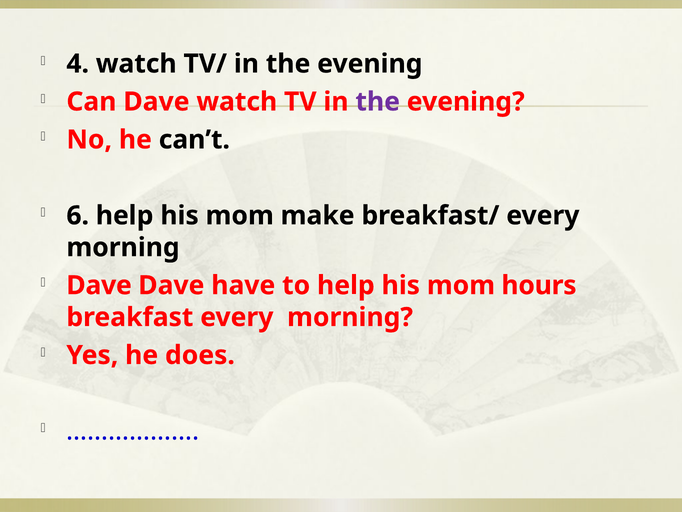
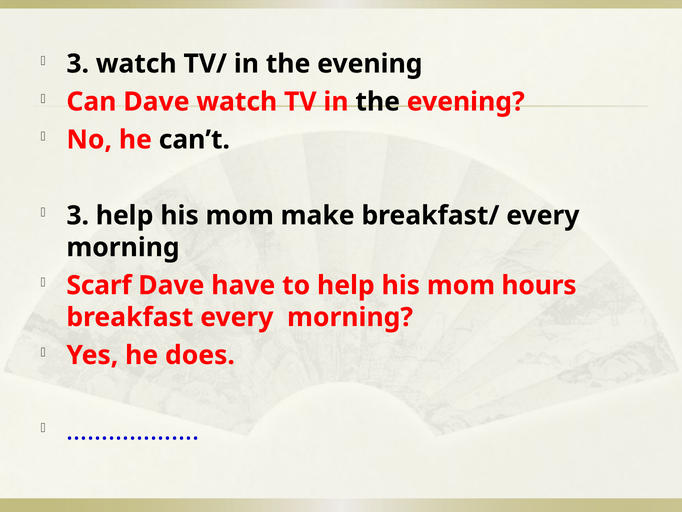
4: 4 -> 3 (78, 64)
the colour: purple -> black (378, 102)
6: 6 -> 3 (78, 215)
Dave: Dave -> Scarf (99, 285)
